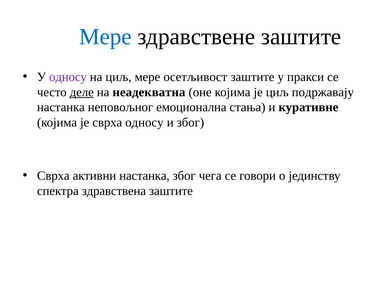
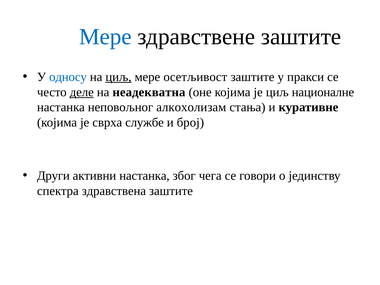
односу colour: purple -> blue (68, 77)
циљ underline: none -> present (118, 77)
подржавају: подржавају -> националне (323, 92)
емоционална: емоционална -> алкохолизам (191, 107)
сврха односу: односу -> службе (145, 122)
и због: због -> број (190, 122)
Сврха: Сврха -> Други (53, 176)
